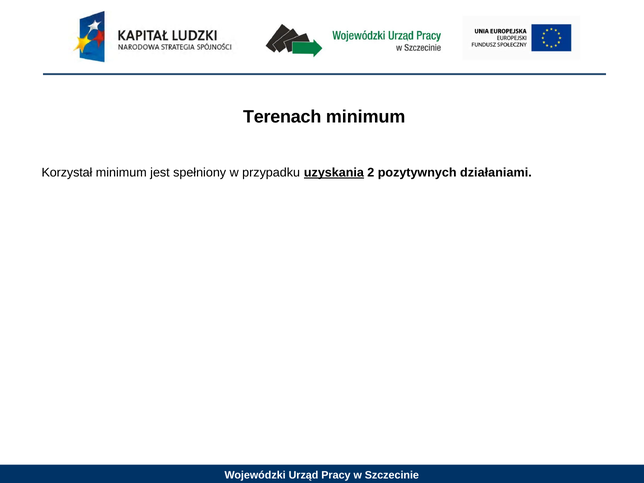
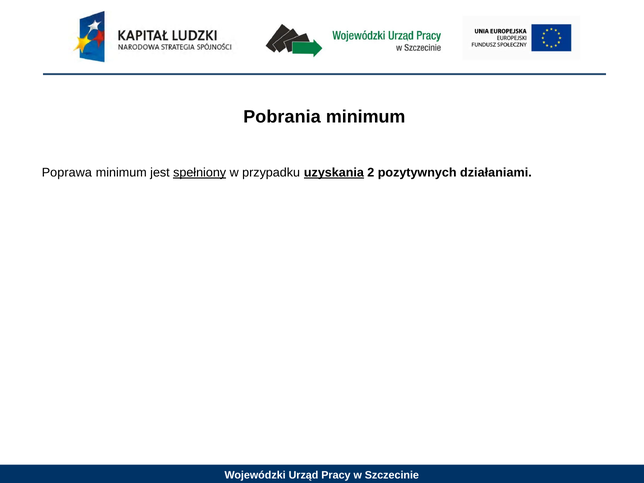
Terenach: Terenach -> Pobrania (282, 117)
Korzystał: Korzystał -> Poprawa (67, 173)
spełniony underline: none -> present (200, 173)
